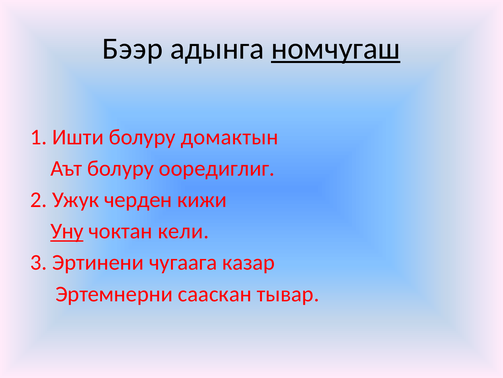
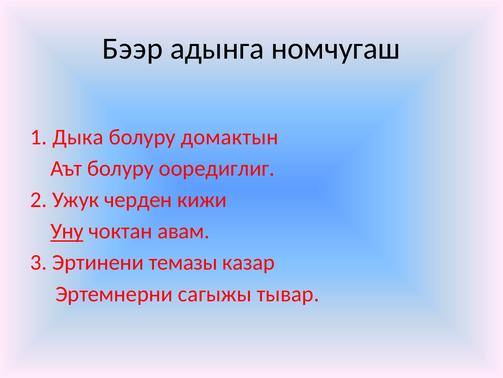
номчугаш underline: present -> none (336, 49)
Ишти: Ишти -> Дыка (78, 137)
кели: кели -> авам (184, 231)
чугаага: чугаага -> темазы (183, 262)
сааскан: сааскан -> сагыжы (215, 293)
